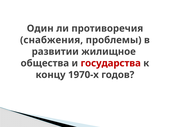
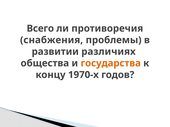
Один: Один -> Всего (40, 29)
жилищное: жилищное -> различиях (108, 52)
государства colour: red -> orange (111, 63)
